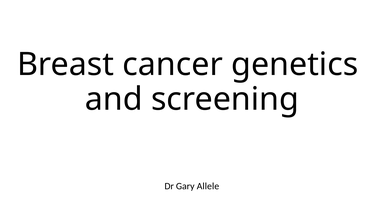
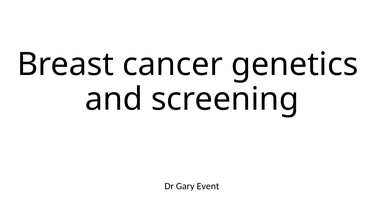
Allele: Allele -> Event (208, 186)
